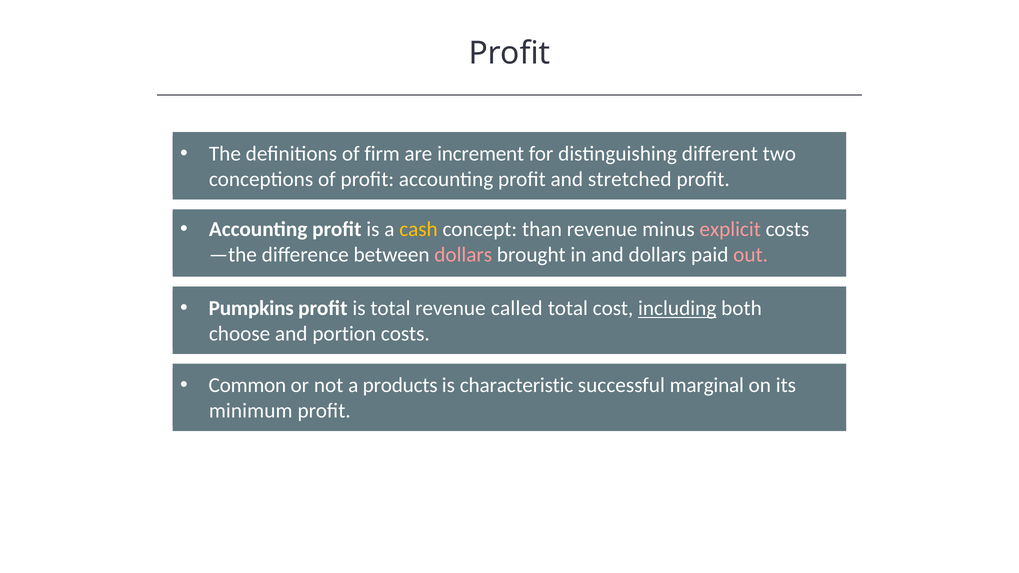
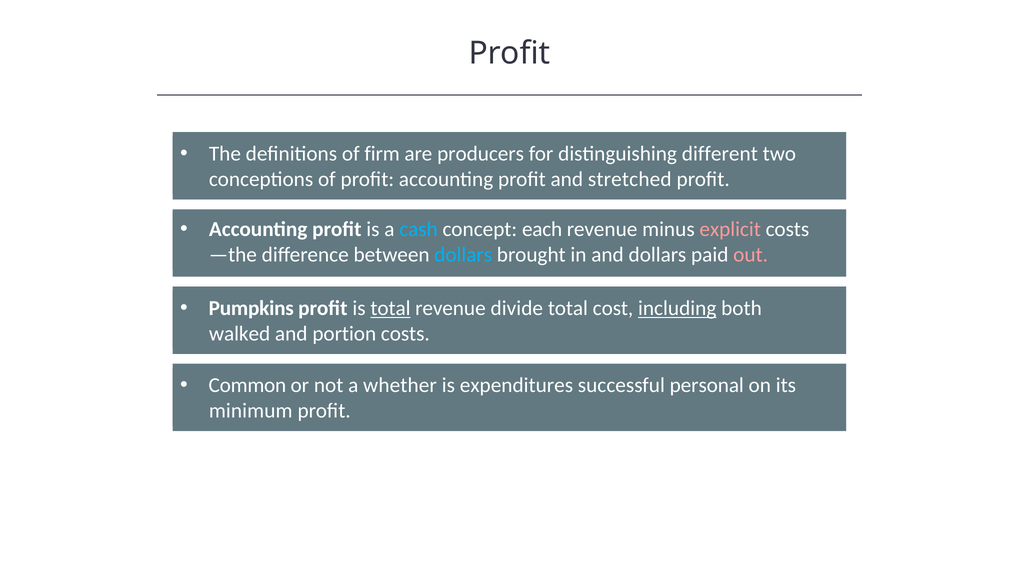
increment: increment -> producers (481, 154)
cash colour: yellow -> light blue (418, 229)
than: than -> each (542, 229)
dollars colour: pink -> light blue (463, 255)
total underline: none -> present (390, 308)
called: called -> divide (517, 308)
choose: choose -> walked (240, 334)
products: products -> whether (400, 386)
characteristic: characteristic -> expenditures (516, 386)
marginal: marginal -> personal (707, 386)
